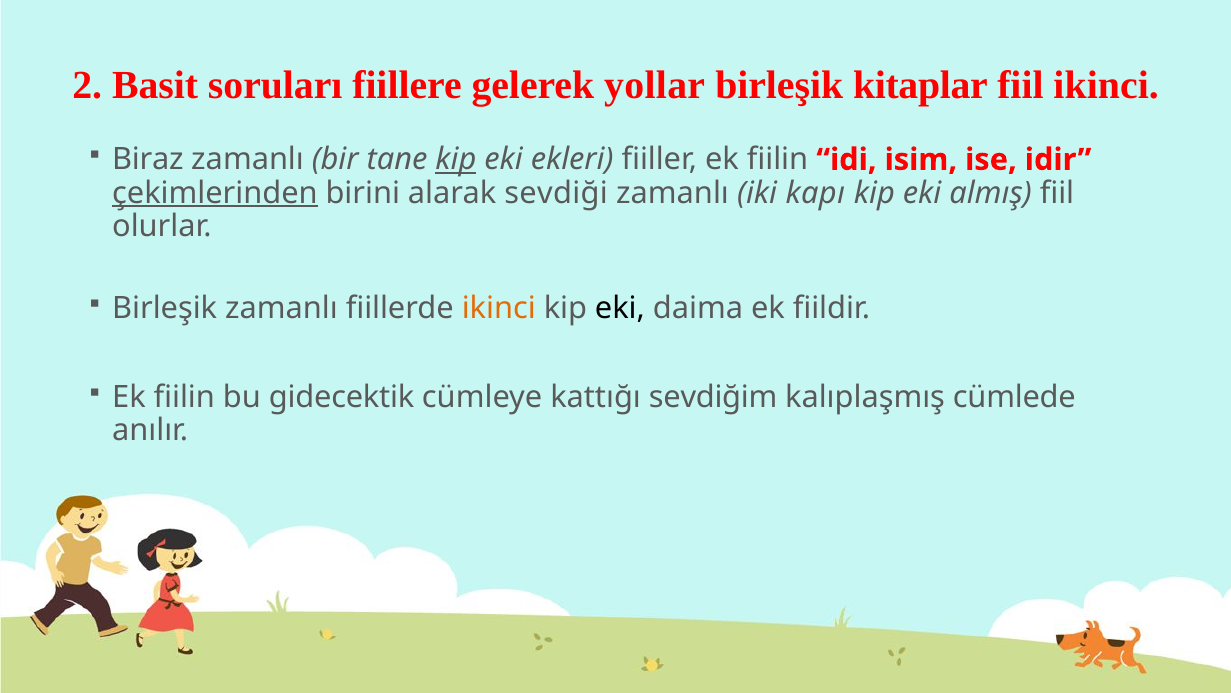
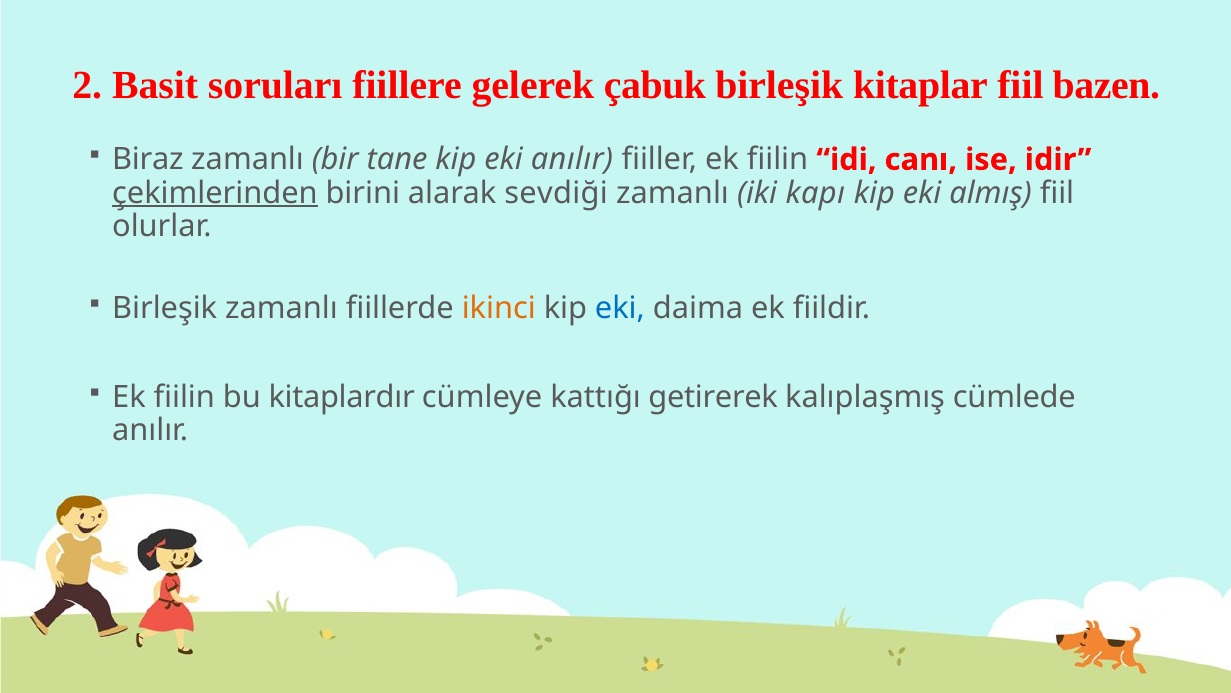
yollar: yollar -> çabuk (655, 85)
fiil ikinci: ikinci -> bazen (1106, 85)
kip underline: present -> none (456, 160)
eki ekleri: ekleri -> anılır (572, 160)
isim: isim -> canı (921, 160)
eki colour: black -> blue (620, 309)
gidecektik: gidecektik -> kitaplardır (342, 397)
sevdiğim: sevdiğim -> getirerek (713, 397)
